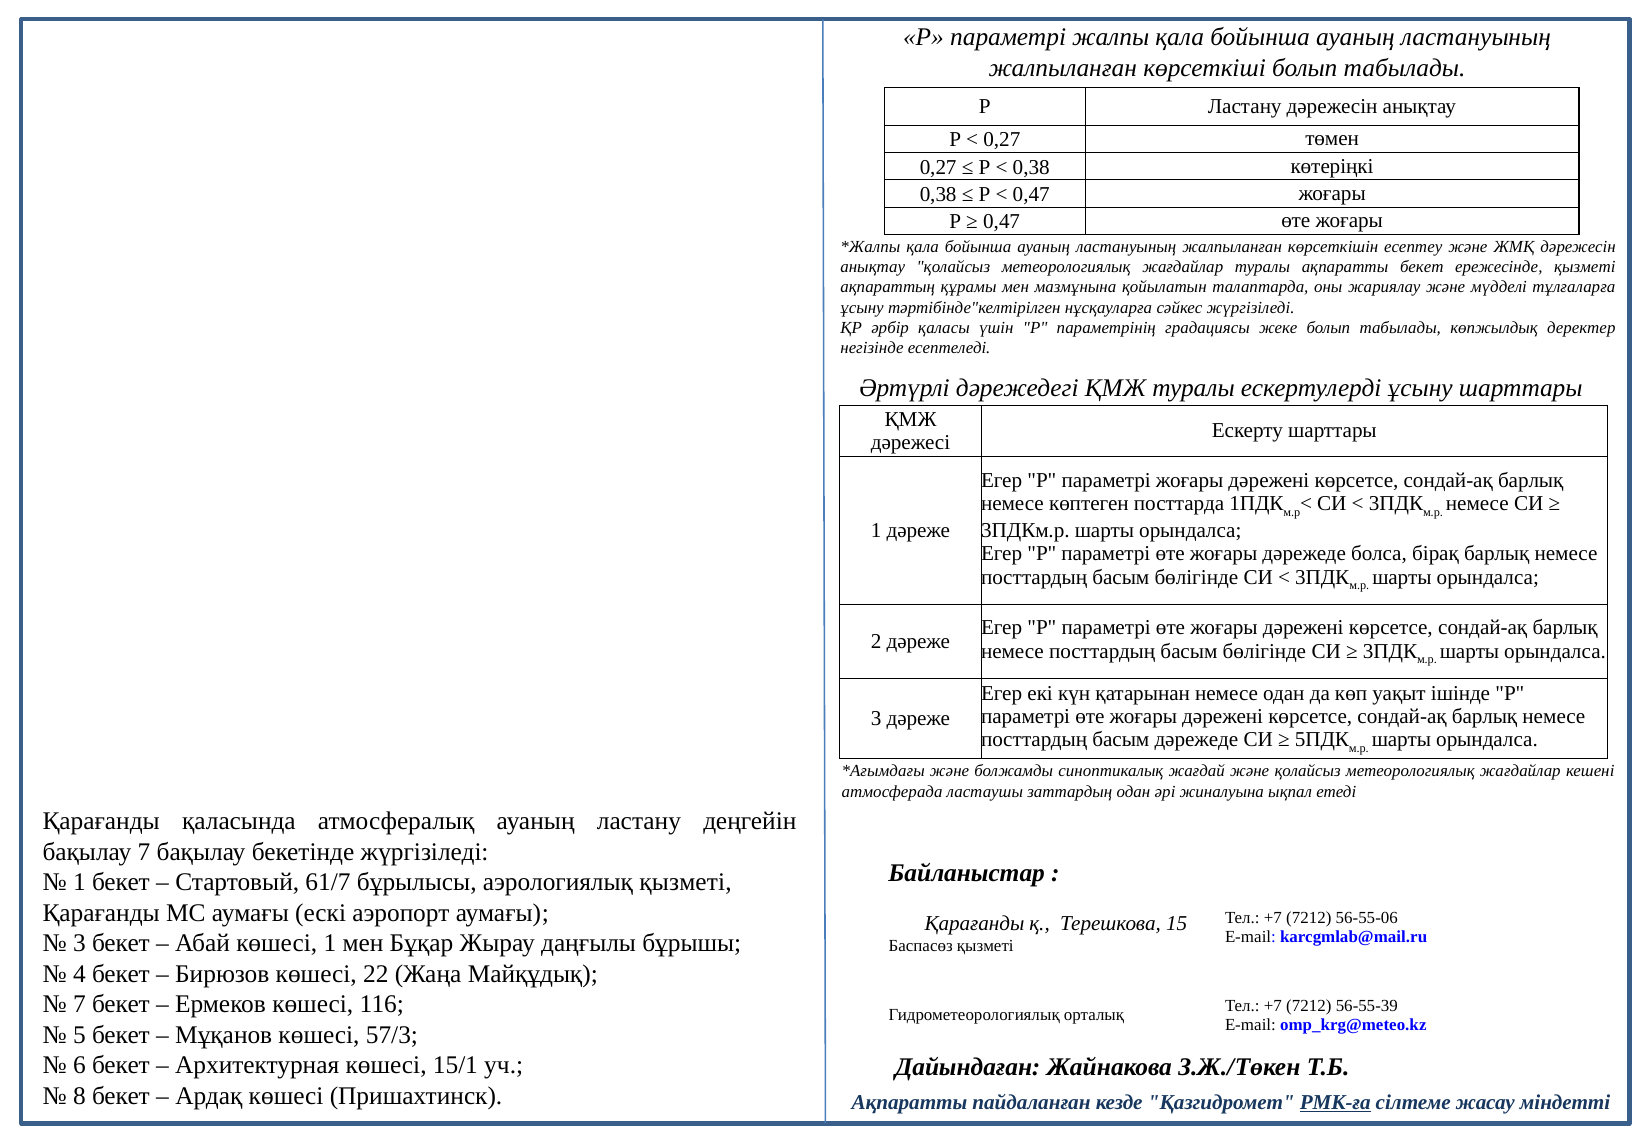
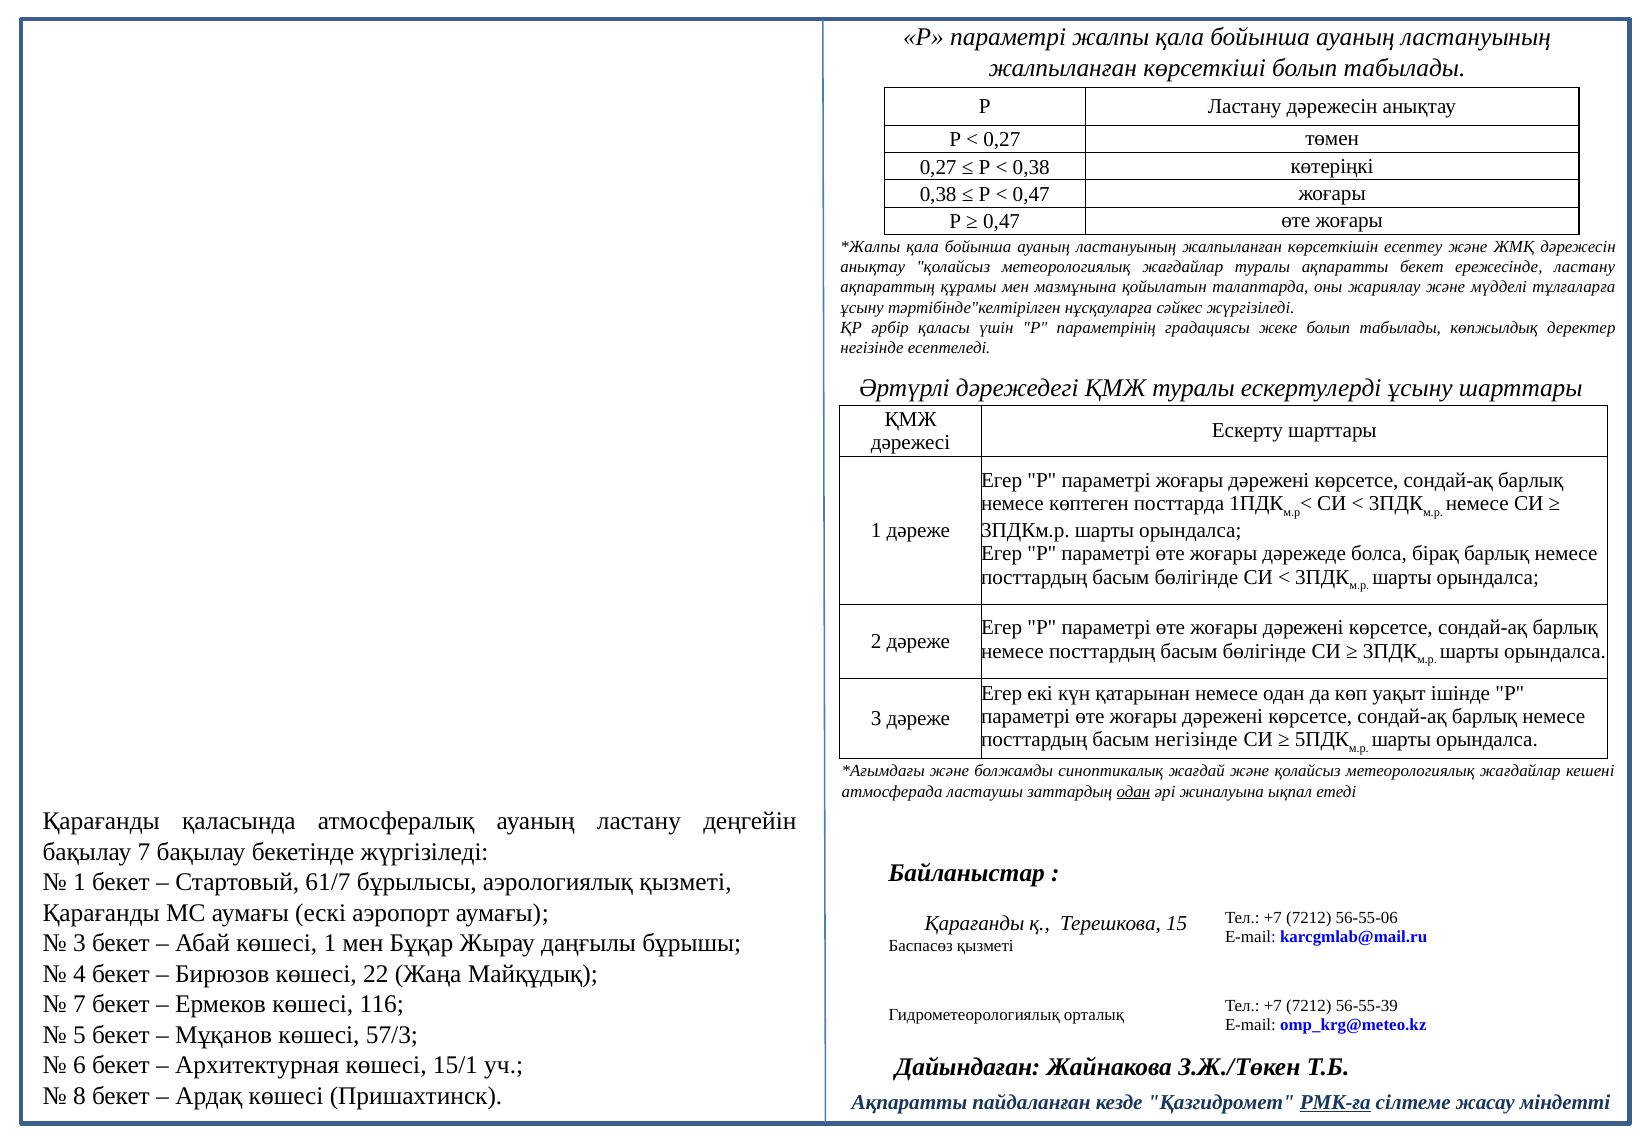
ережесінде қызметі: қызметі -> ластану (1585, 267)
басым дәрежеде: дәрежеде -> негізінде (1196, 740)
одан underline: none -> present (1133, 792)
